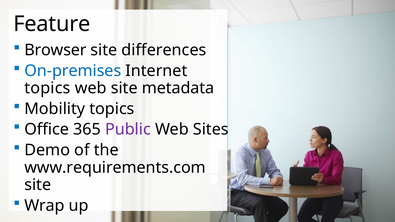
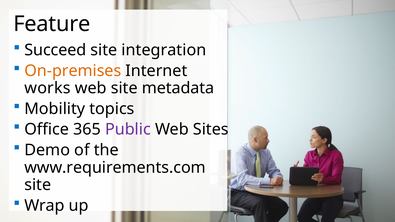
Browser: Browser -> Succeed (55, 50)
differences: differences -> integration (164, 50)
On-premises colour: blue -> orange (73, 71)
topics: topics -> works (47, 88)
